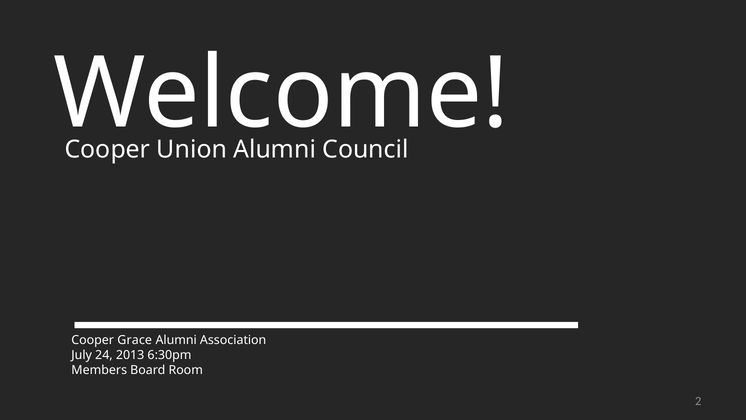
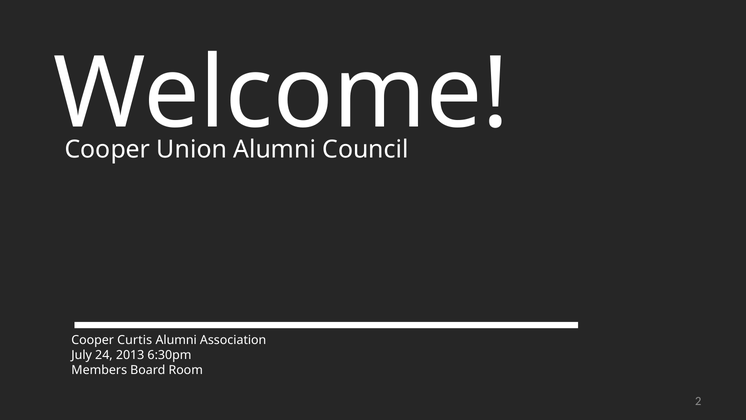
Grace: Grace -> Curtis (135, 340)
